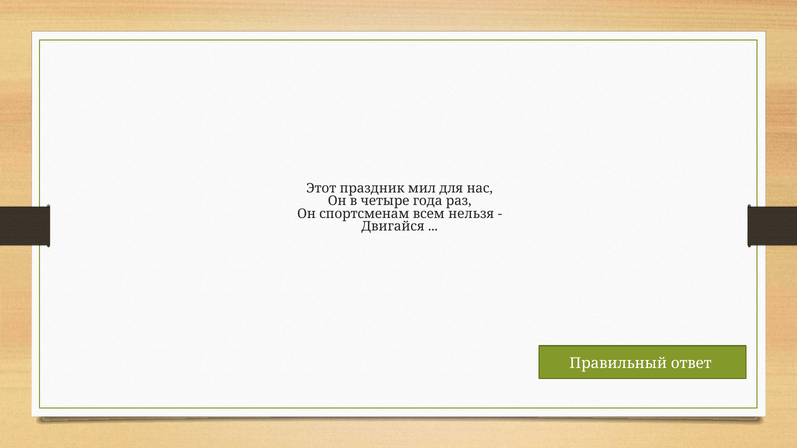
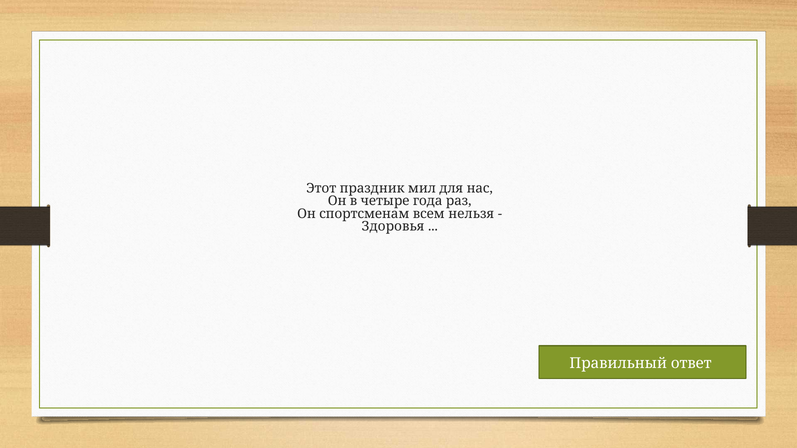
Двигайся: Двигайся -> Здоровья (393, 227)
